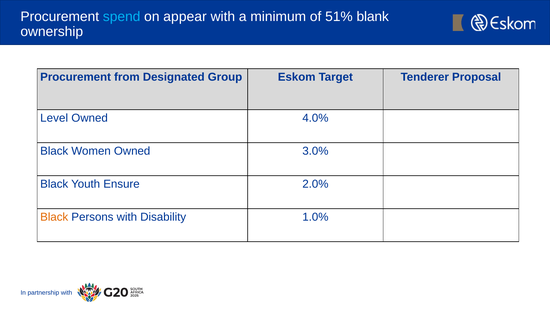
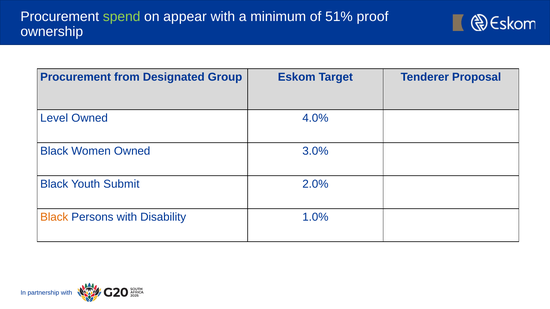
spend colour: light blue -> light green (122, 17)
blank: blank -> proof (373, 17)
Ensure: Ensure -> Submit (121, 184)
